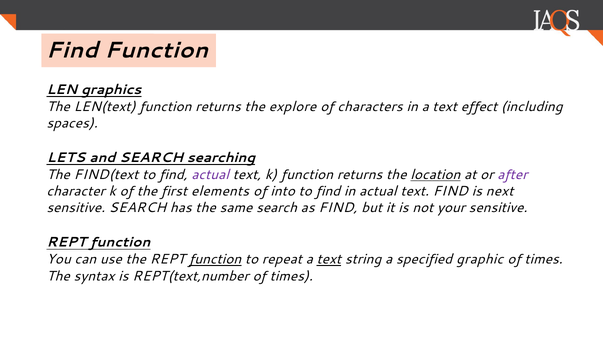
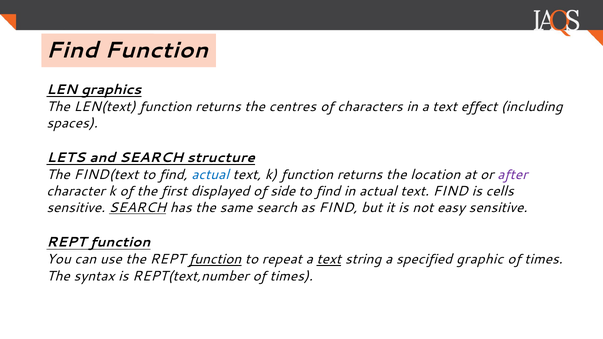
explore: explore -> centres (293, 107)
searching: searching -> structure (221, 158)
actual colour: purple -> blue (210, 175)
location underline: present -> none (435, 175)
elements: elements -> displayed (220, 191)
into: into -> side (283, 191)
next: next -> cells (500, 191)
SEARCH underline: none -> present (138, 208)
your: your -> easy (451, 208)
